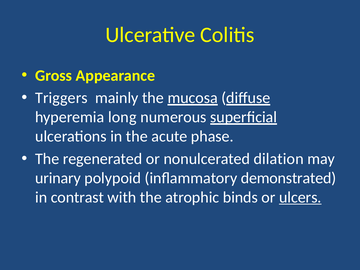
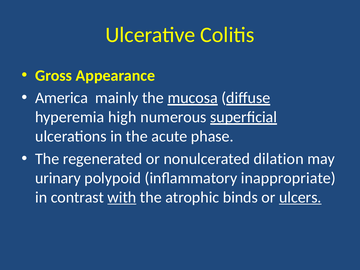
Triggers: Triggers -> America (62, 98)
long: long -> high (122, 117)
demonstrated: demonstrated -> inappropriate (288, 178)
with underline: none -> present (122, 197)
